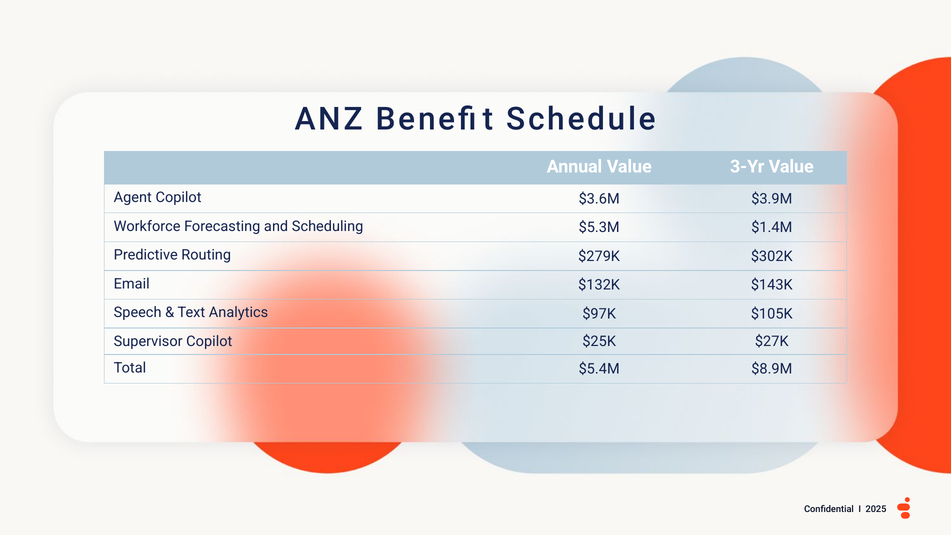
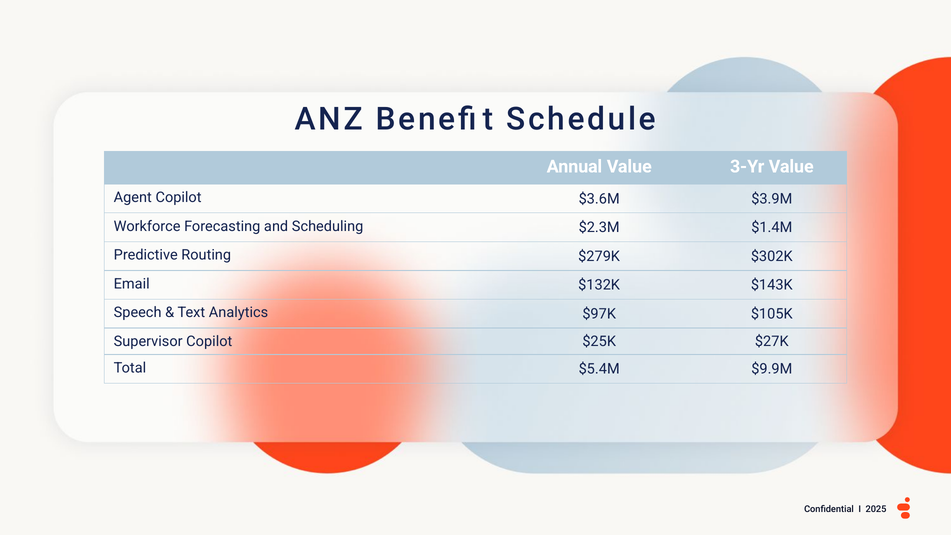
$5.3M: $5.3M -> $2.3M (599, 227)
$8.9M: $8.9M -> $9.9M (772, 369)
